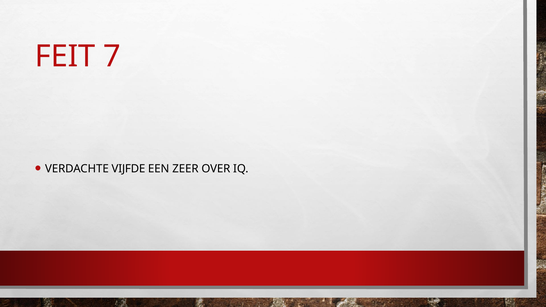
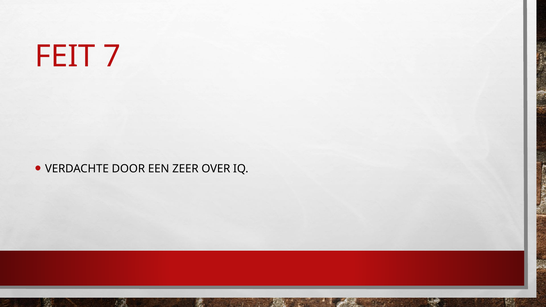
VIJFDE: VIJFDE -> DOOR (128, 169)
